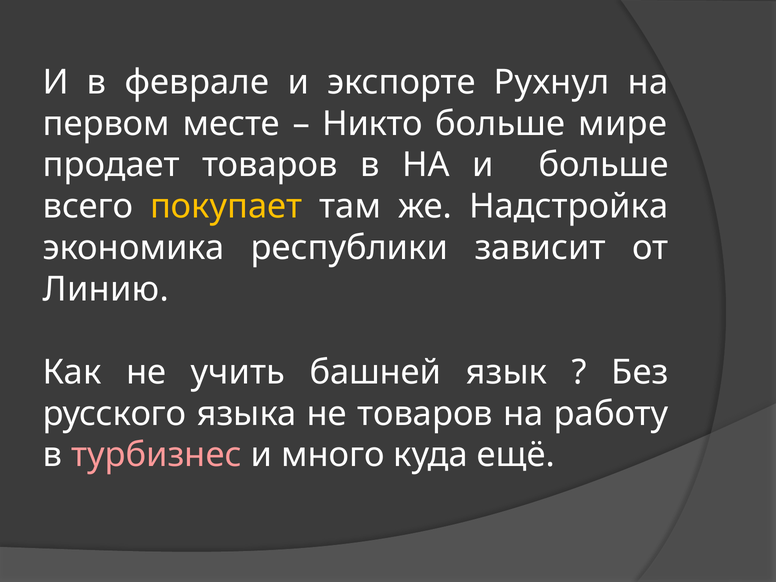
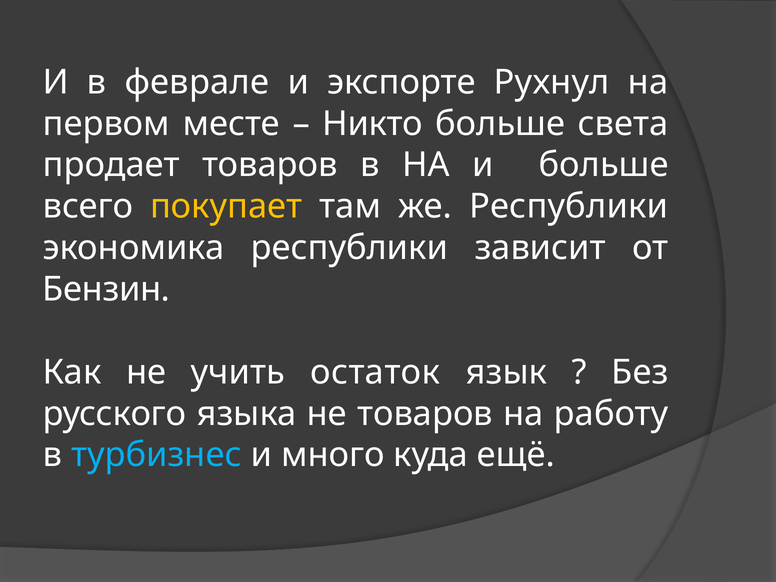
мире: мире -> света (623, 124)
же Надстройка: Надстройка -> Республики (569, 207)
Линию: Линию -> Бензин (106, 289)
башней: башней -> остаток (375, 372)
турбизнес colour: pink -> light blue (156, 455)
